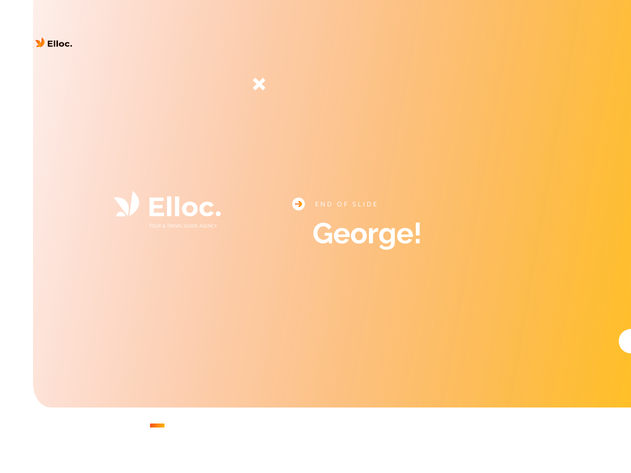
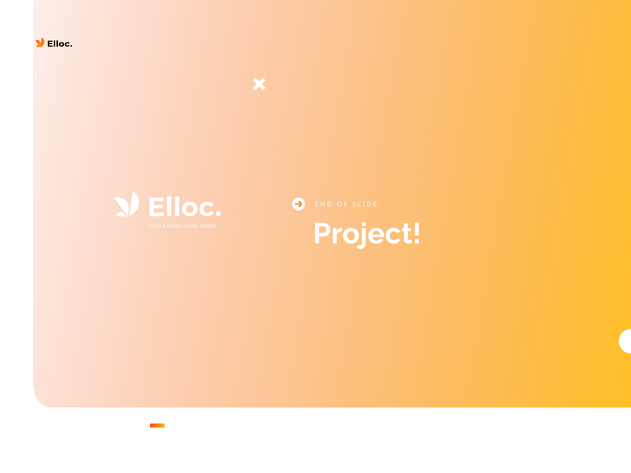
George: George -> Project (367, 234)
